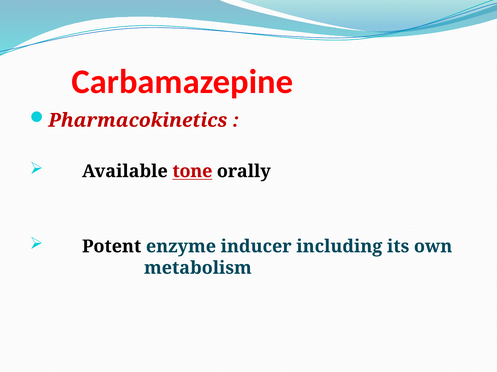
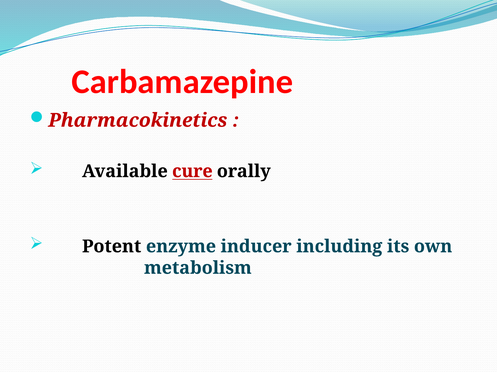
tone: tone -> cure (192, 172)
